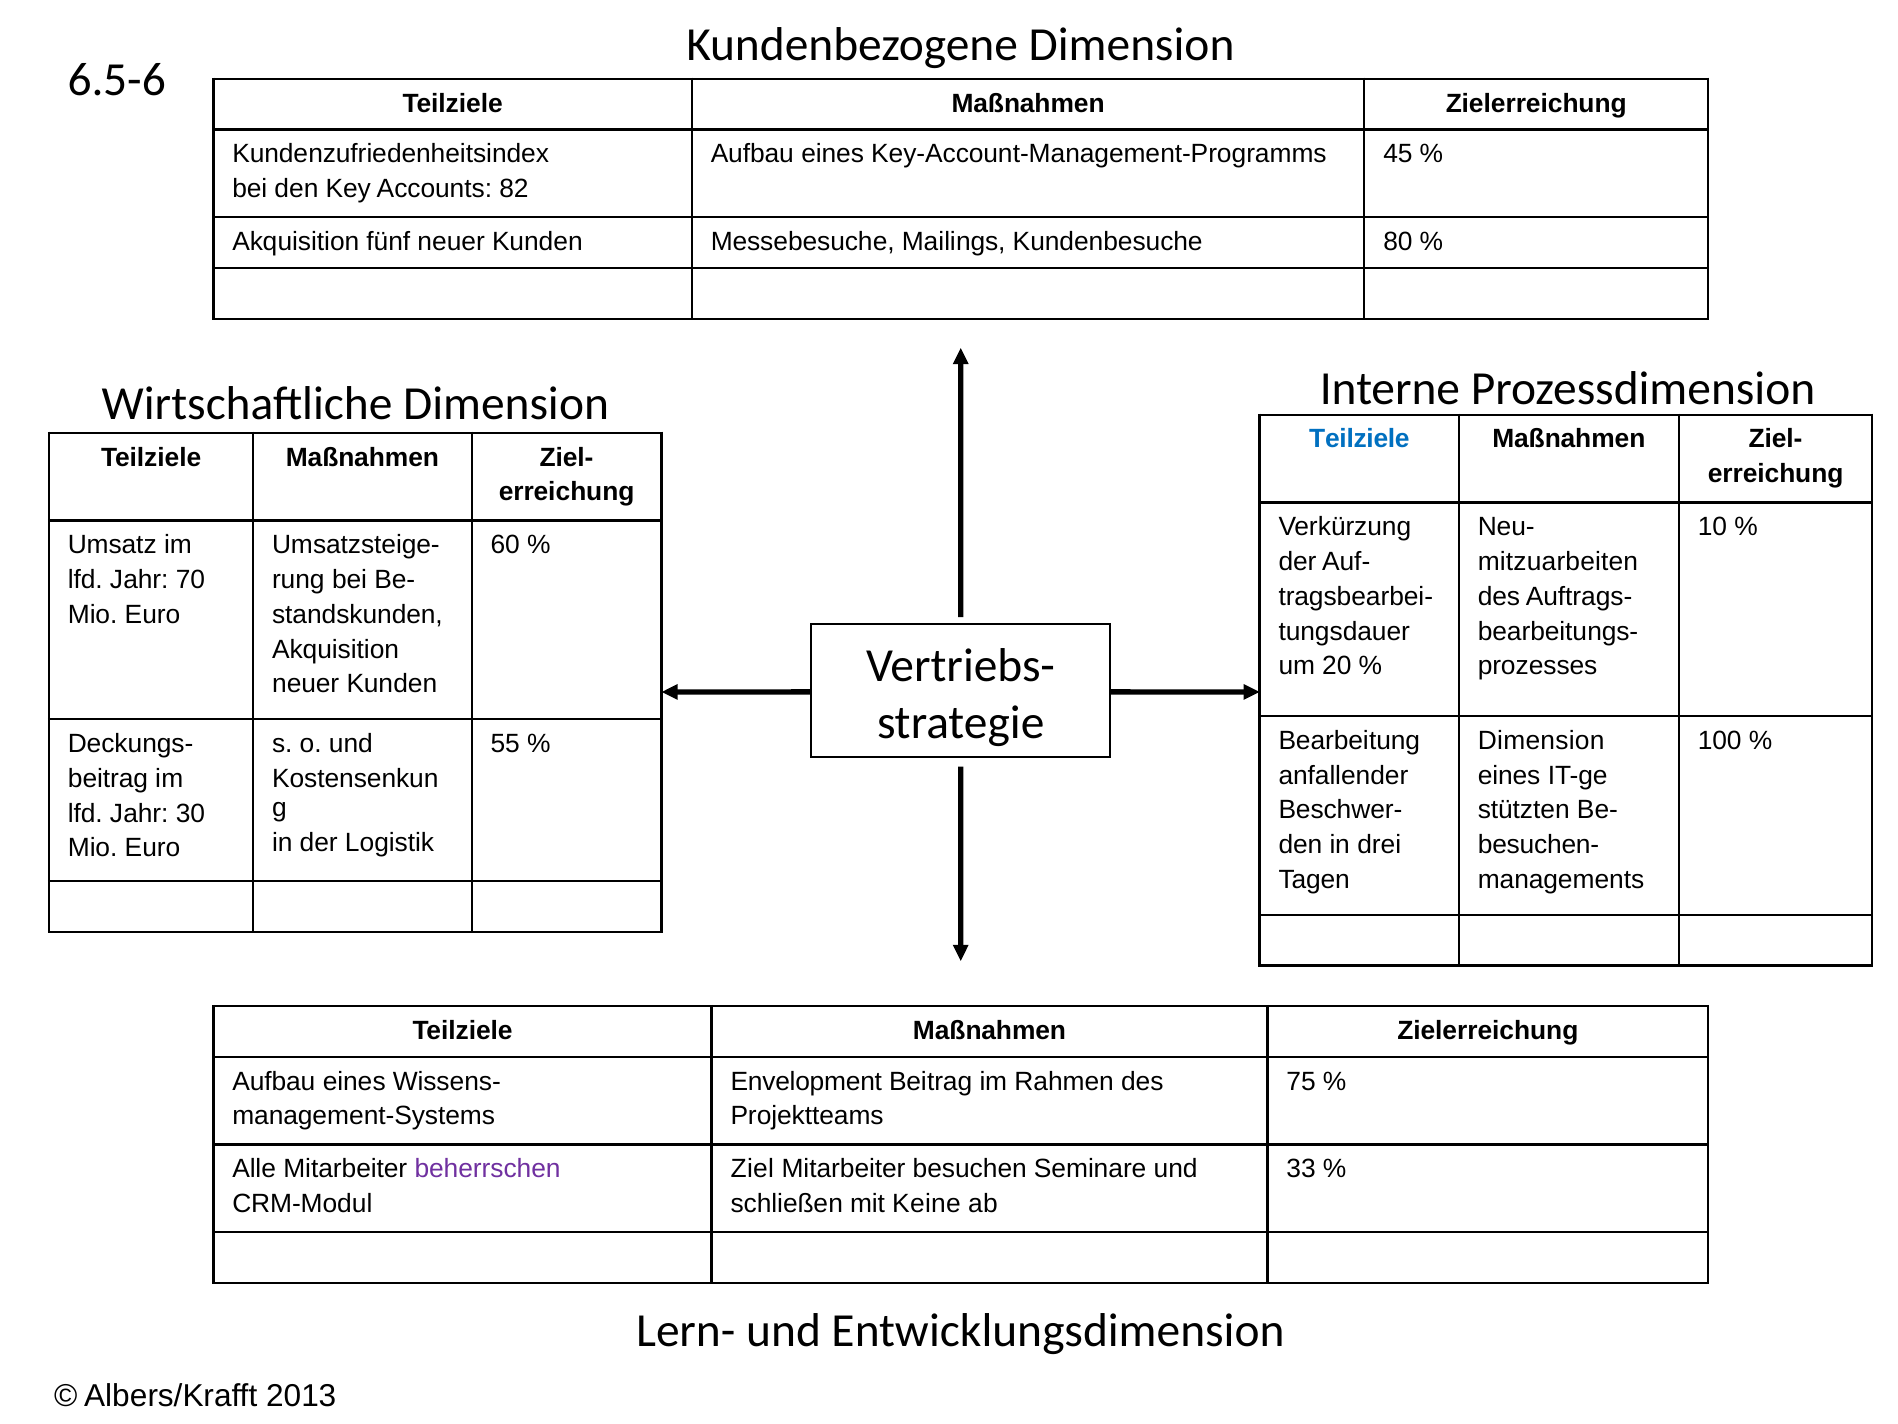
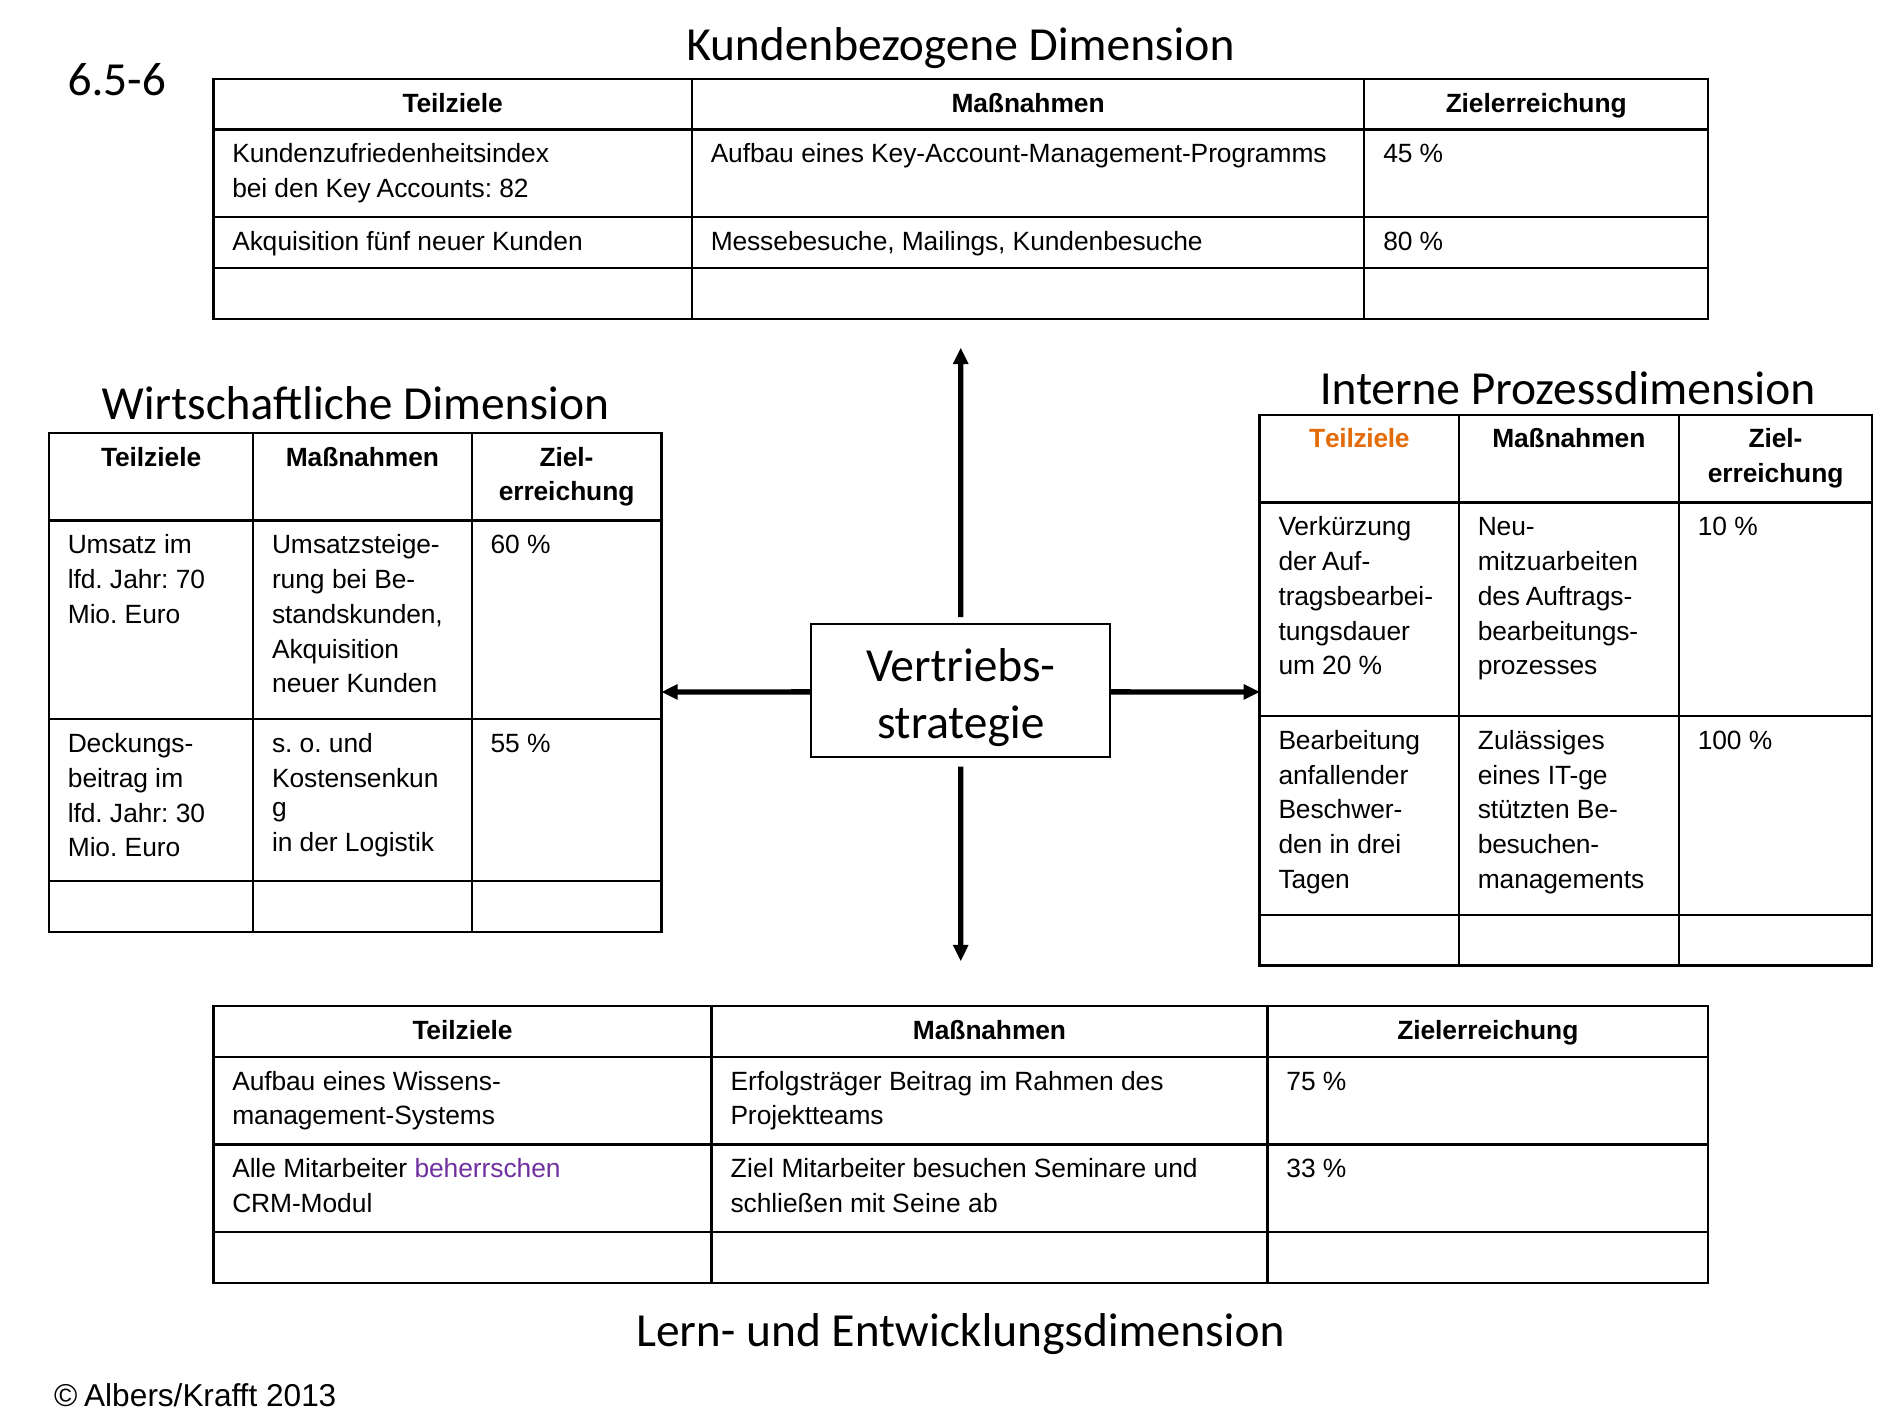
Teilziele colour: blue -> orange (1359, 439)
Dimension: Dimension -> Zulässiges (1541, 740)
Envelopment: Envelopment -> Erfolgsträger (806, 1081)
Keine: Keine -> Seine (926, 1203)
